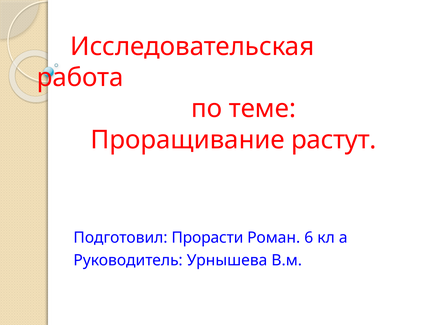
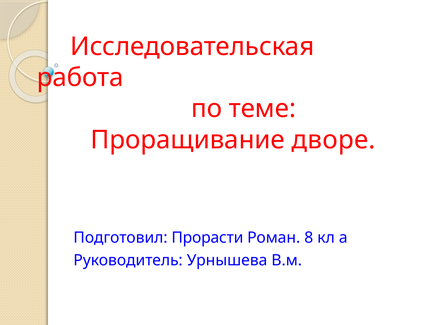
растут: растут -> дворе (334, 140)
6: 6 -> 8 (309, 238)
